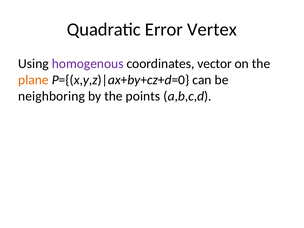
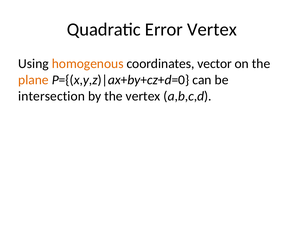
homogenous colour: purple -> orange (88, 64)
neighboring: neighboring -> intersection (52, 96)
the points: points -> vertex (143, 96)
